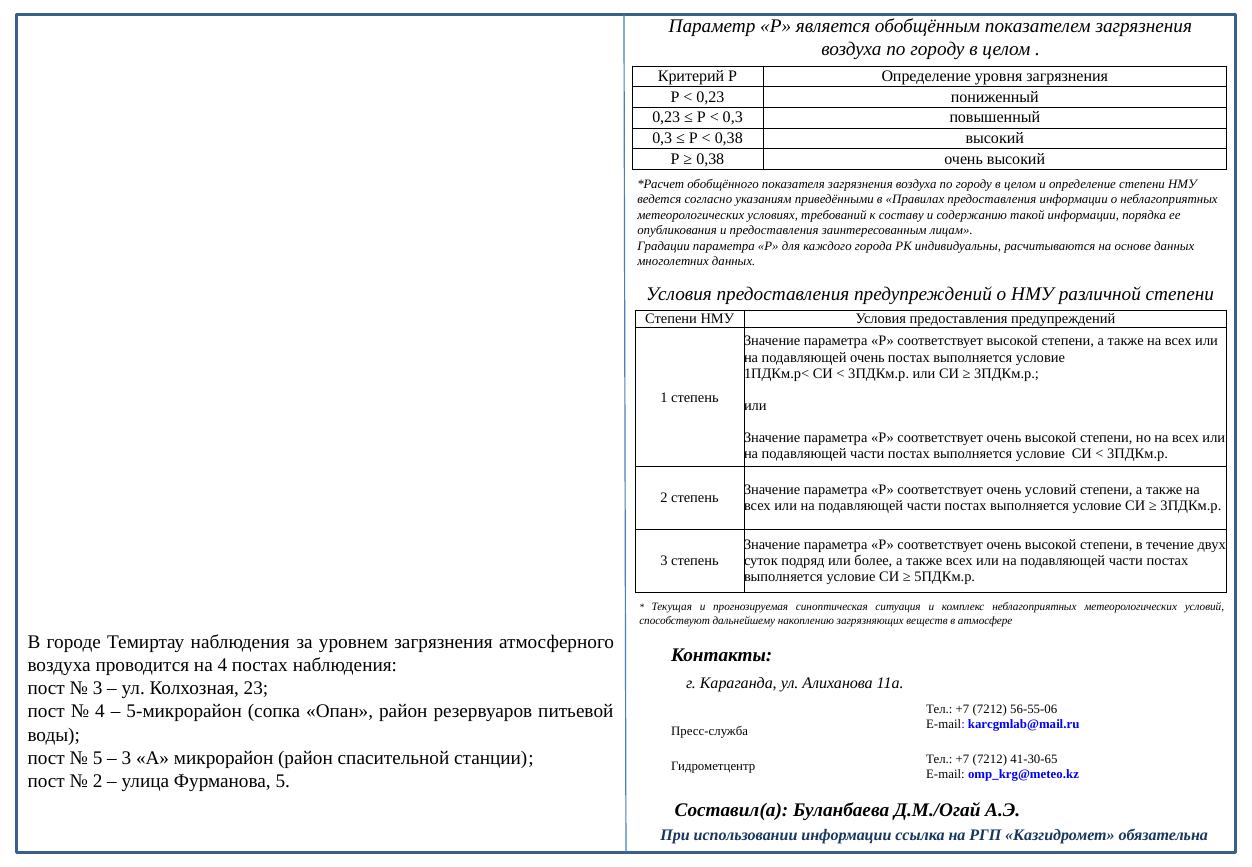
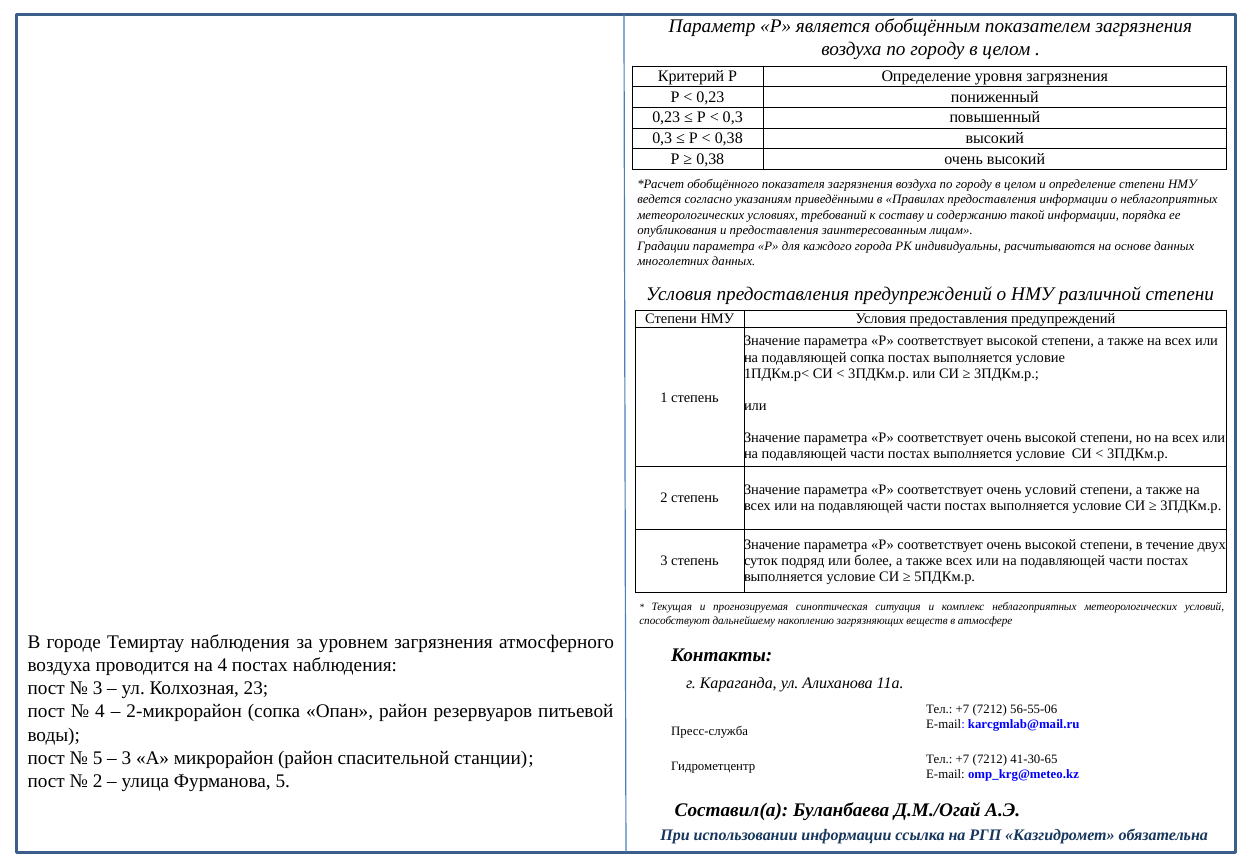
подавляющей очень: очень -> сопка (867, 357)
5-микрорайон: 5-микрорайон -> 2-микрорайон (184, 711)
